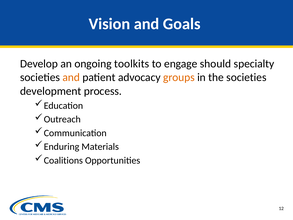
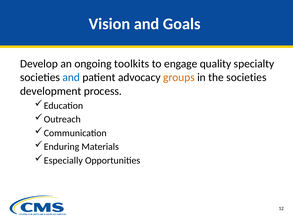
should: should -> quality (216, 64)
and colour: orange -> blue (71, 77)
Coalitions: Coalitions -> Especially (63, 160)
